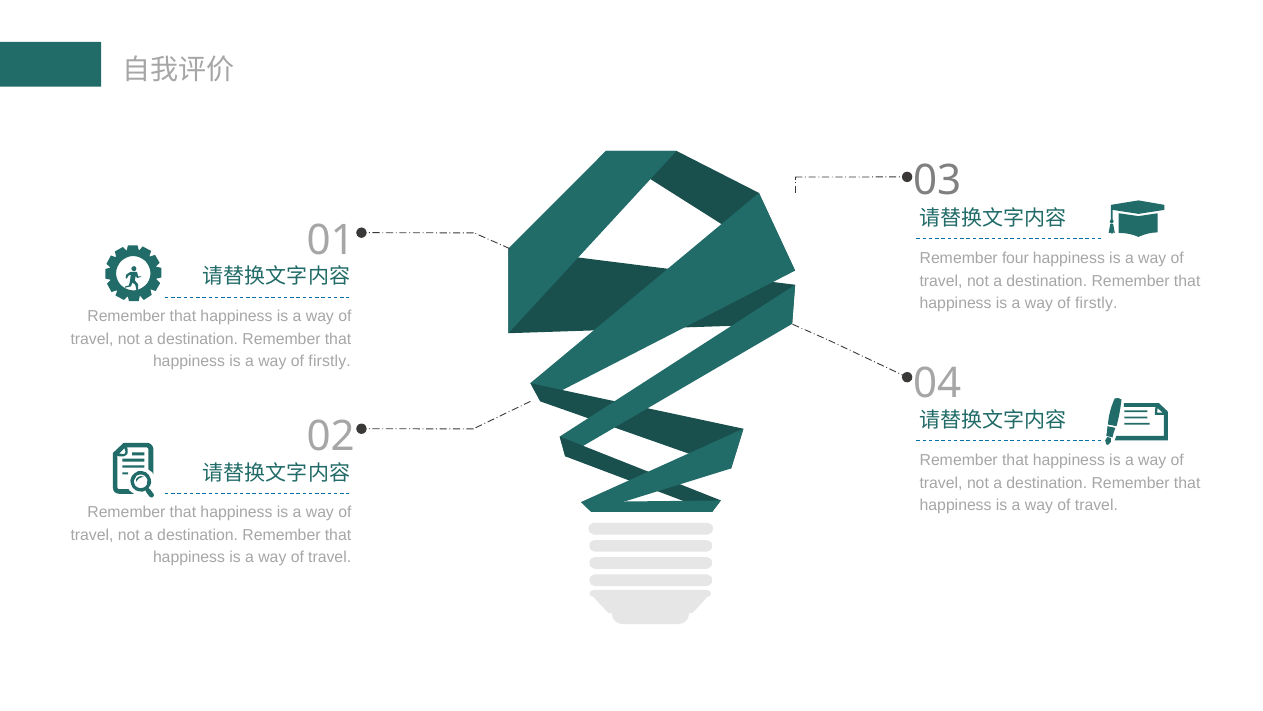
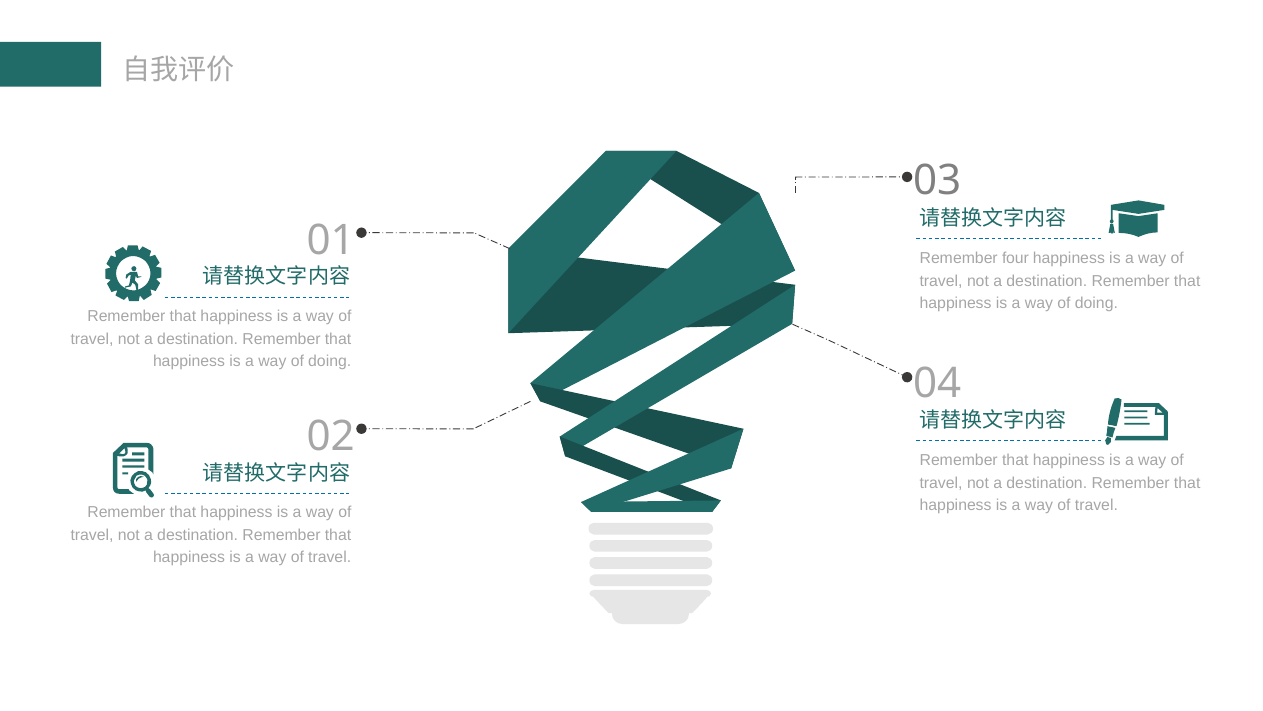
firstly: firstly -> doing (1096, 303)
firstly: firstly -> doing (330, 361)
